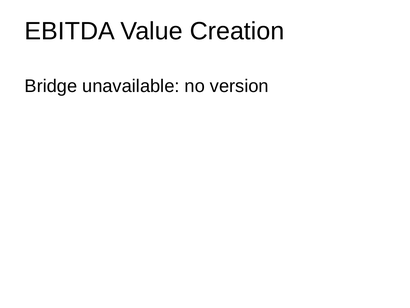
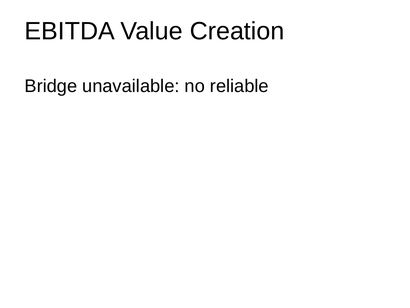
version: version -> reliable (239, 86)
